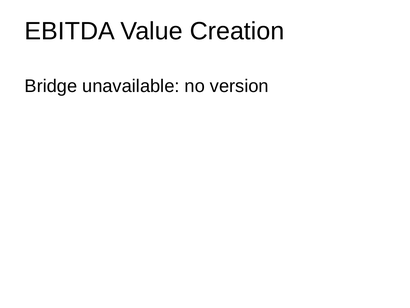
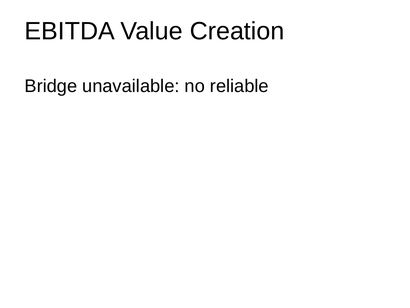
version: version -> reliable (239, 86)
